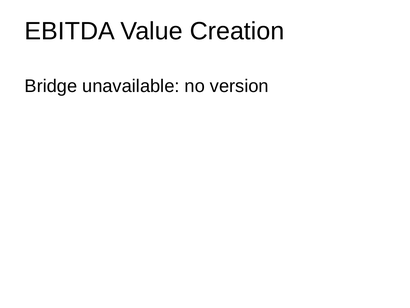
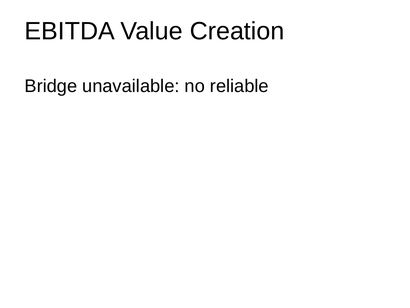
version: version -> reliable (239, 86)
